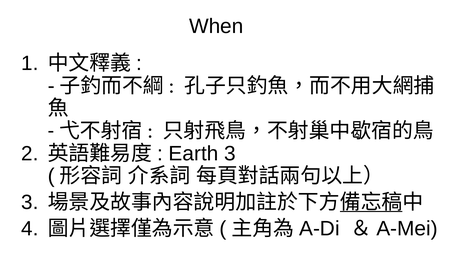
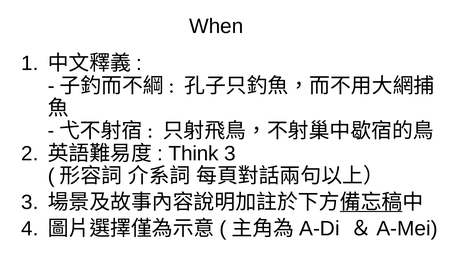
Earth: Earth -> Think (194, 153)
